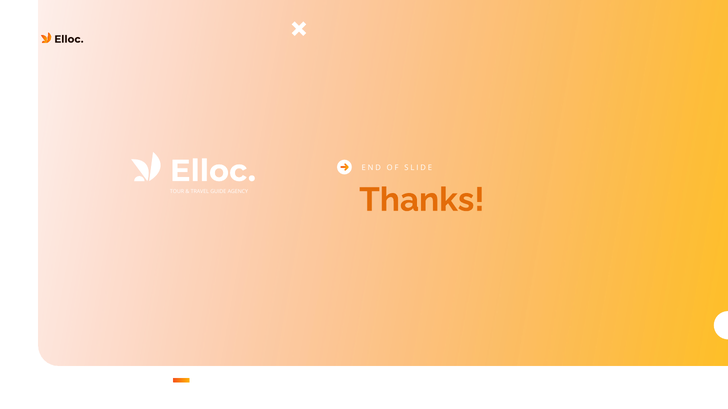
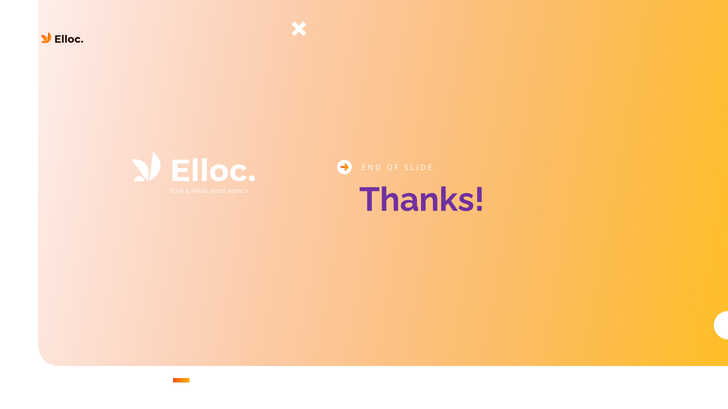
Thanks colour: orange -> purple (422, 200)
